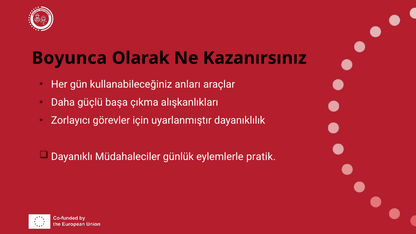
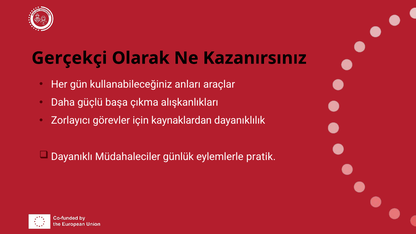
Boyunca: Boyunca -> Gerçekçi (69, 58)
uyarlanmıştır: uyarlanmıştır -> kaynaklardan (182, 121)
